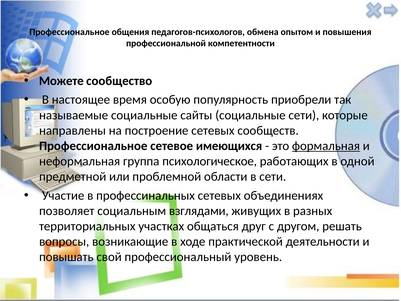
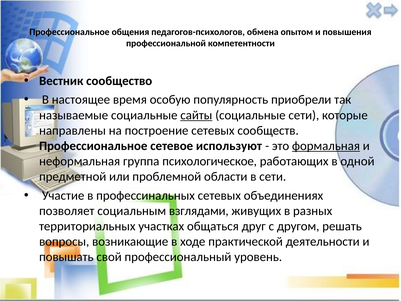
Можете: Можете -> Вестник (61, 81)
сайты underline: none -> present (196, 115)
имеющихся: имеющихся -> используют (229, 146)
